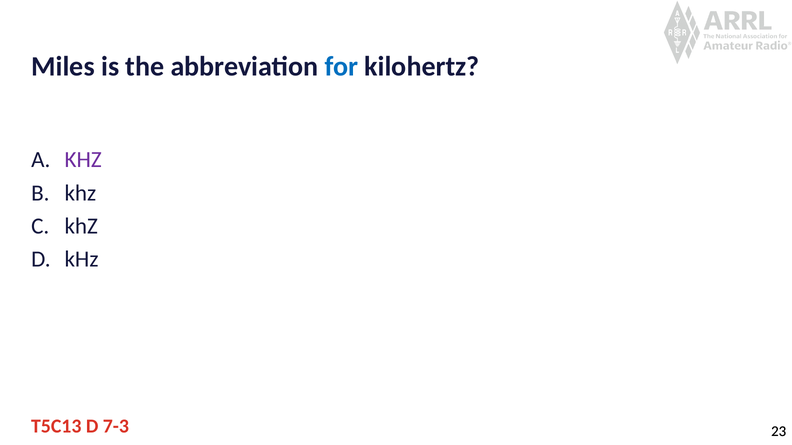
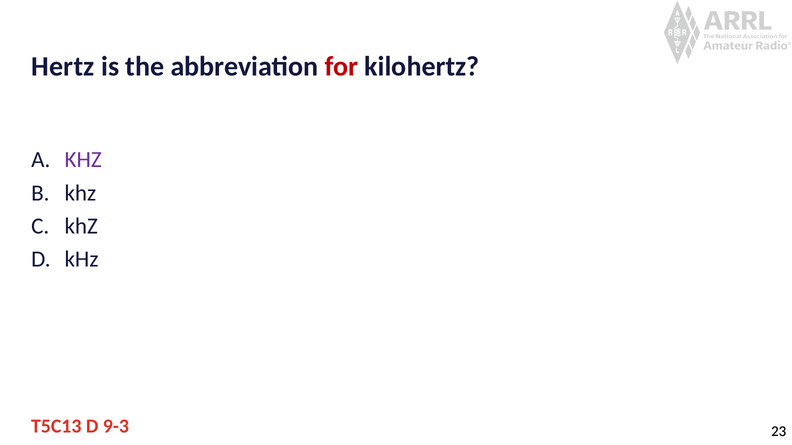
Miles: Miles -> Hertz (63, 67)
for colour: blue -> red (341, 67)
7-3: 7-3 -> 9-3 (116, 427)
